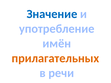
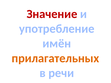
Значение colour: blue -> red (52, 14)
